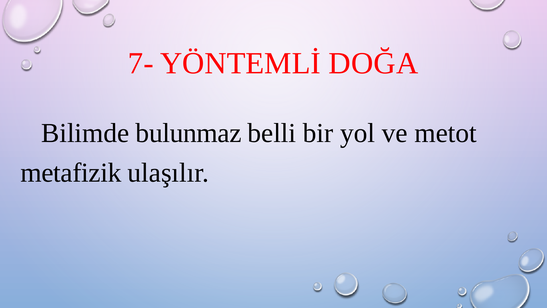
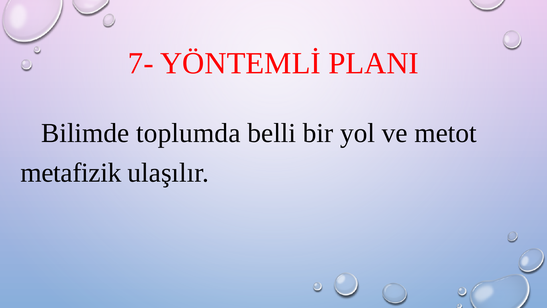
DOĞA: DOĞA -> PLANI (374, 63)
bulunmaz: bulunmaz -> toplumda (188, 133)
